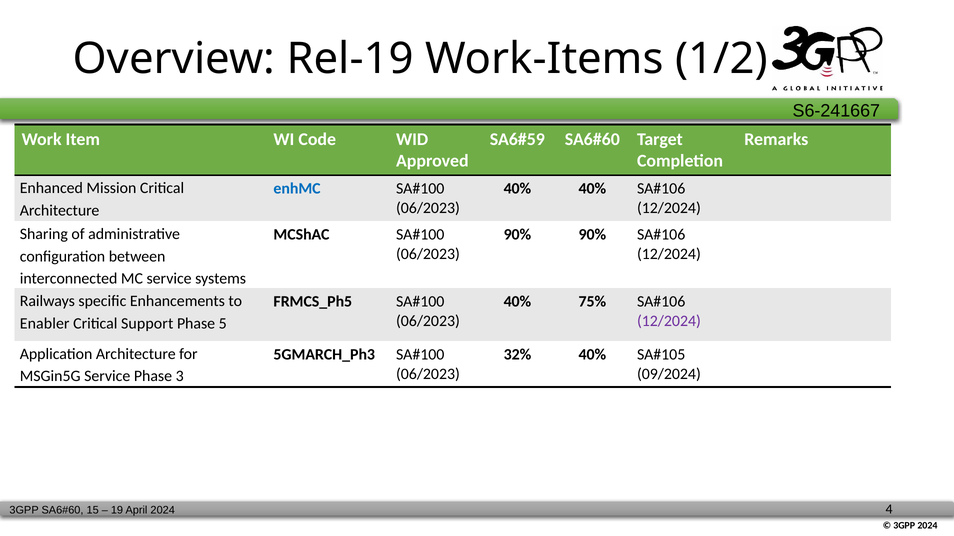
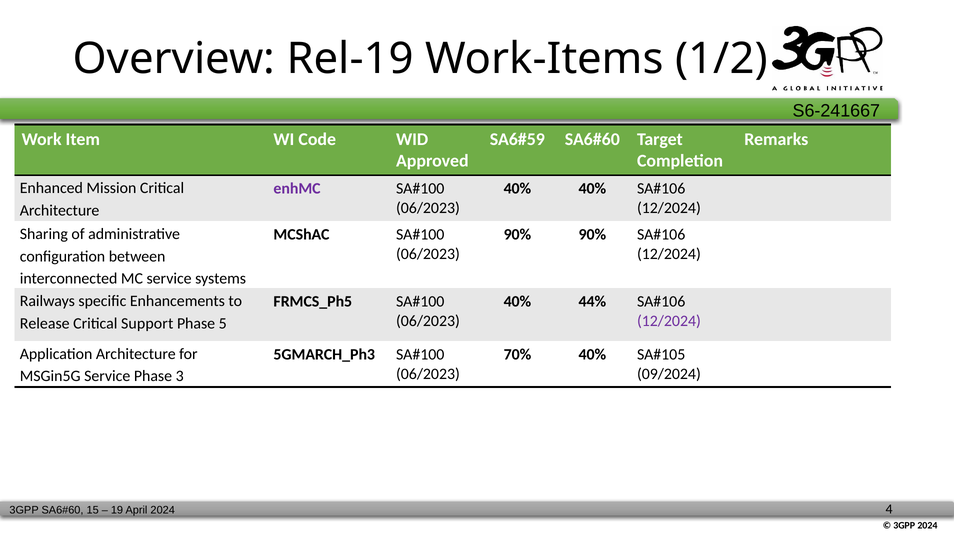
enhMC colour: blue -> purple (297, 189)
75%: 75% -> 44% (592, 302)
Enabler: Enabler -> Release (45, 324)
32%: 32% -> 70% (517, 355)
